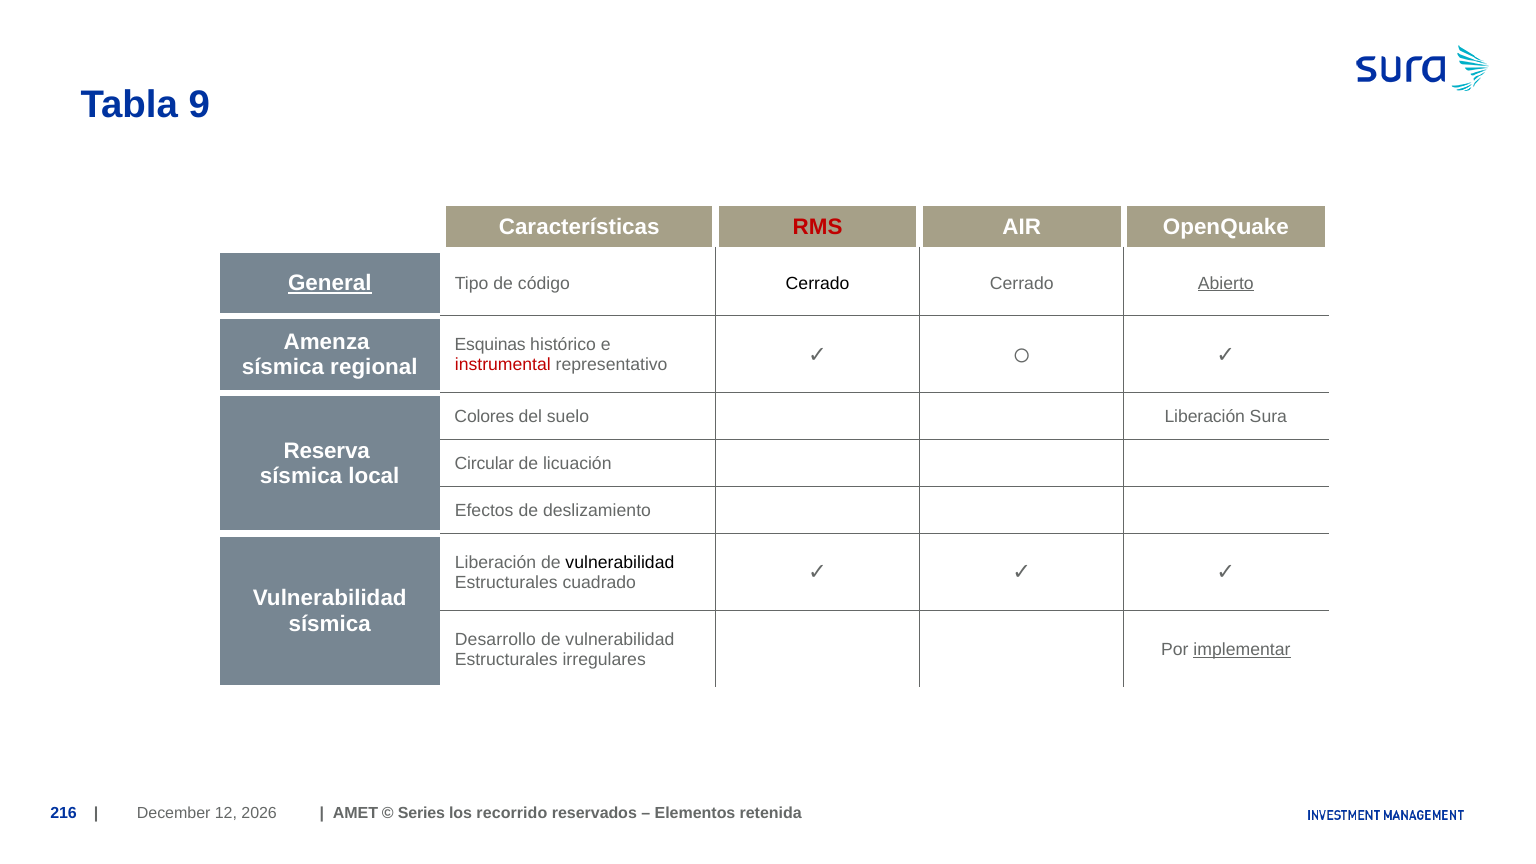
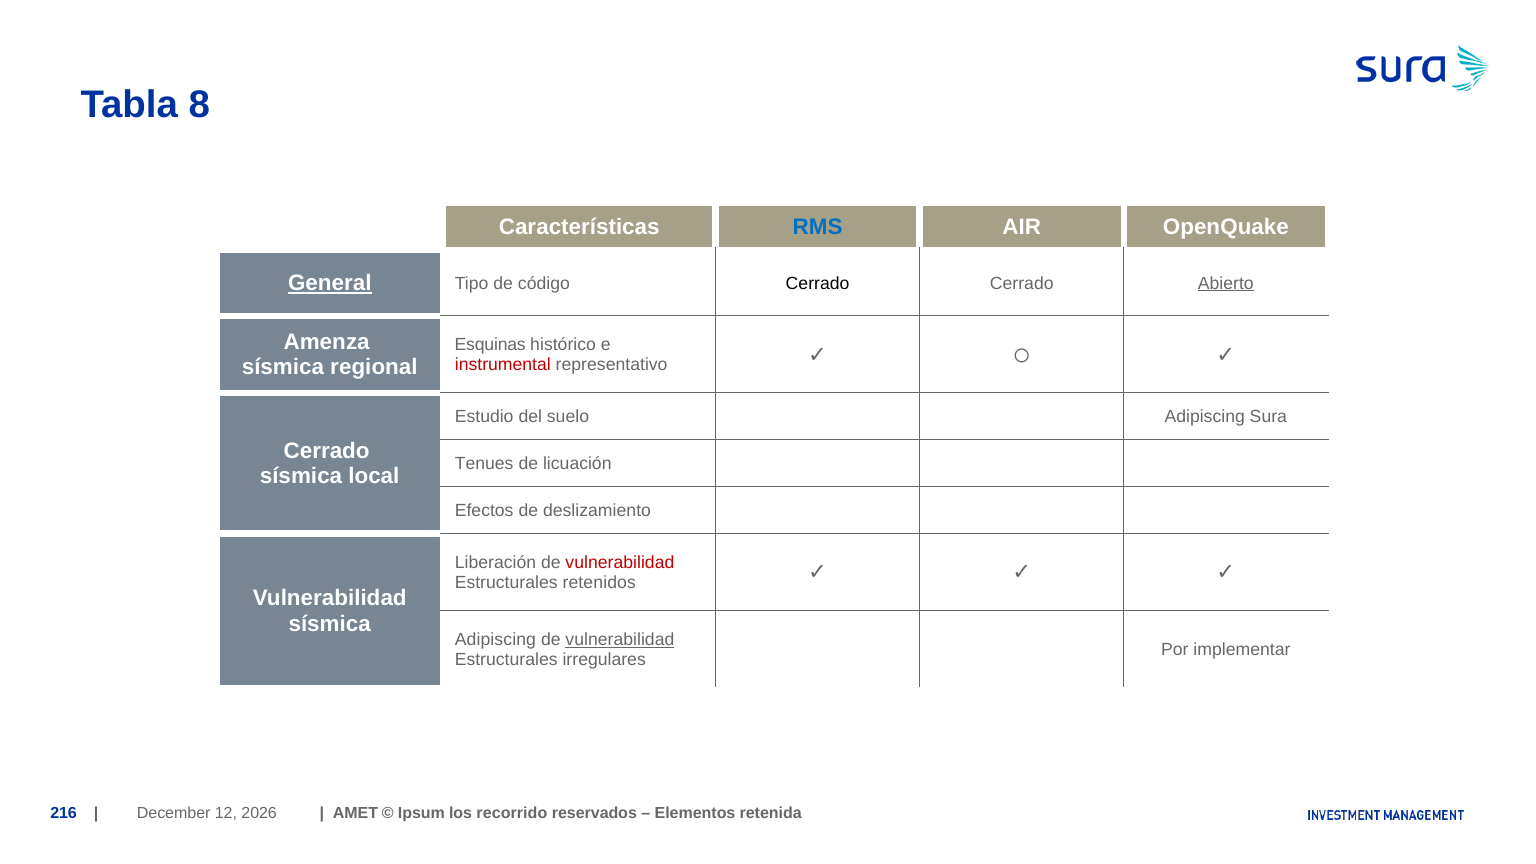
9: 9 -> 8 (199, 105)
RMS colour: red -> blue (818, 227)
Colores: Colores -> Estudio (484, 417)
suelo Liberación: Liberación -> Adipiscing (1205, 417)
Reserva: Reserva -> Cerrado (327, 451)
Circular: Circular -> Tenues (484, 464)
vulnerabilidad colour: black -> red (620, 563)
cuadrado: cuadrado -> retenidos (599, 582)
Desarrollo: Desarrollo -> Adipiscing (495, 640)
vulnerabilidad underline: none -> present (620, 640)
implementar underline: present -> none (1242, 650)
Series: Series -> Ipsum (421, 813)
